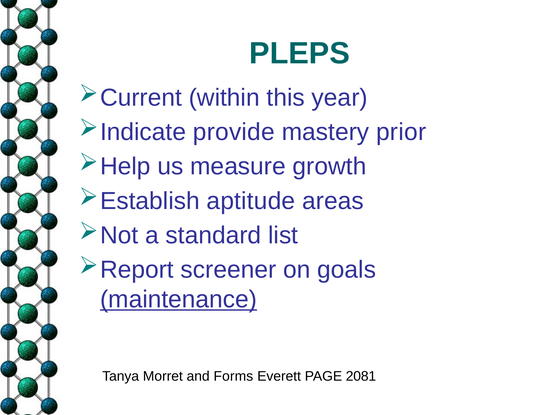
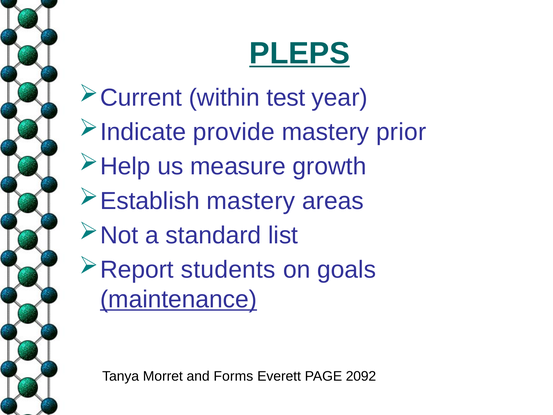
PLEPS underline: none -> present (300, 53)
this: this -> test (286, 98)
aptitude: aptitude -> mastery (251, 201)
screener: screener -> students (228, 270)
2081: 2081 -> 2092 (361, 376)
